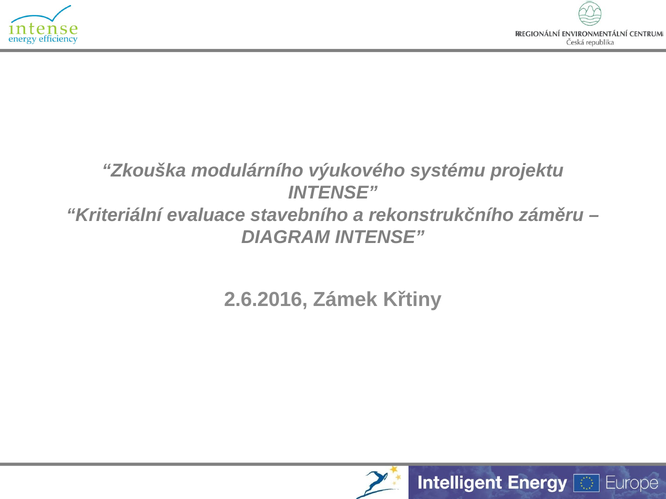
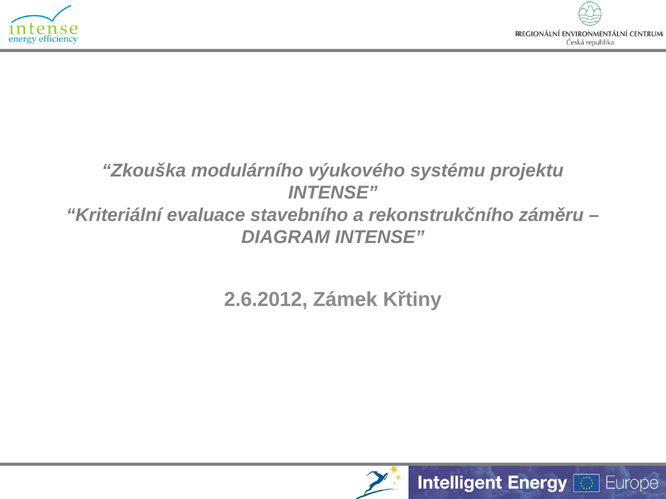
2.6.2016: 2.6.2016 -> 2.6.2012 (266, 300)
